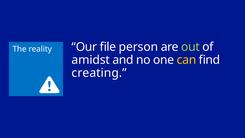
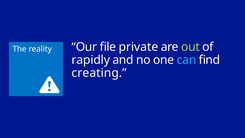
person: person -> private (138, 47)
amidst: amidst -> rapidly (91, 60)
can colour: yellow -> light blue (187, 60)
